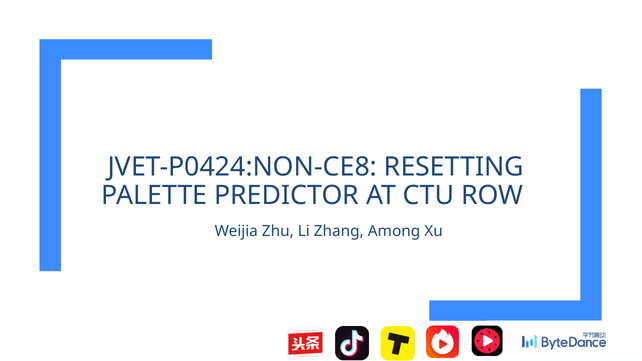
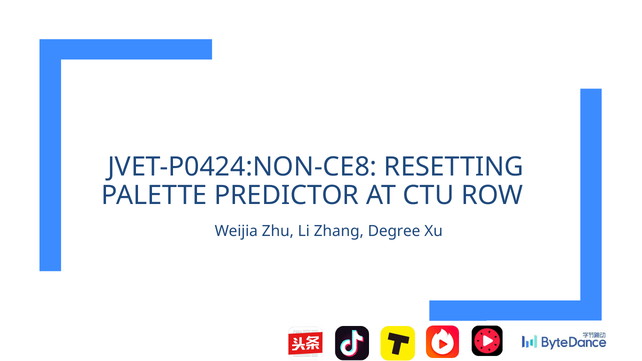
Among: Among -> Degree (394, 231)
